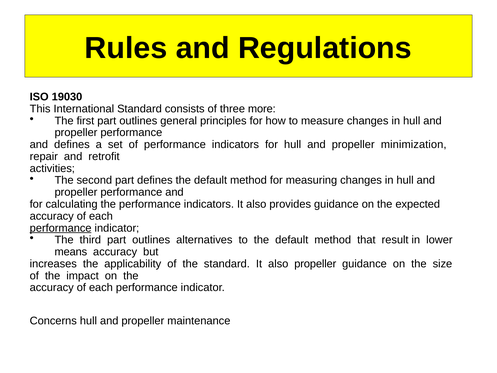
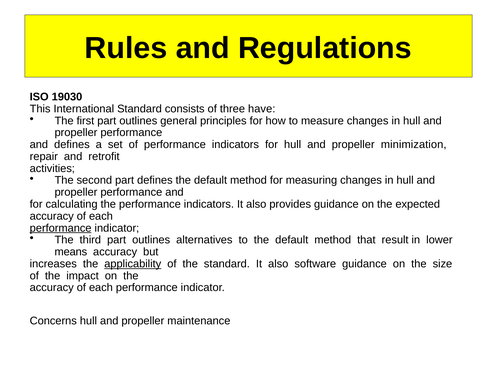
more: more -> have (262, 109)
applicability underline: none -> present (133, 264)
also propeller: propeller -> software (315, 264)
